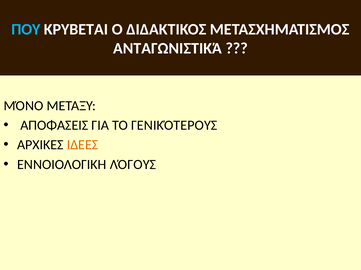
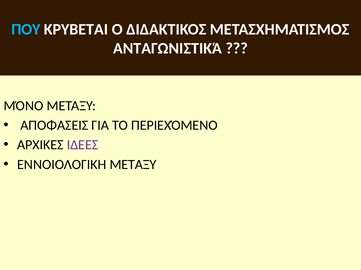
ΓΕΝΙΚΌΤΕΡΟΥΣ: ΓΕΝΙΚΌΤΕΡΟΥΣ -> ΠΕΡΙΕΧΌΜΕΝΟ (174, 126)
ΙΔΕΕΣ colour: orange -> purple (83, 145)
ΕΝΝΟΙΟΛΟΓΙΚΗ ΛΌΓΟΥΣ: ΛΌΓΟΥΣ -> ΜΕΤΑΞΥ (133, 165)
